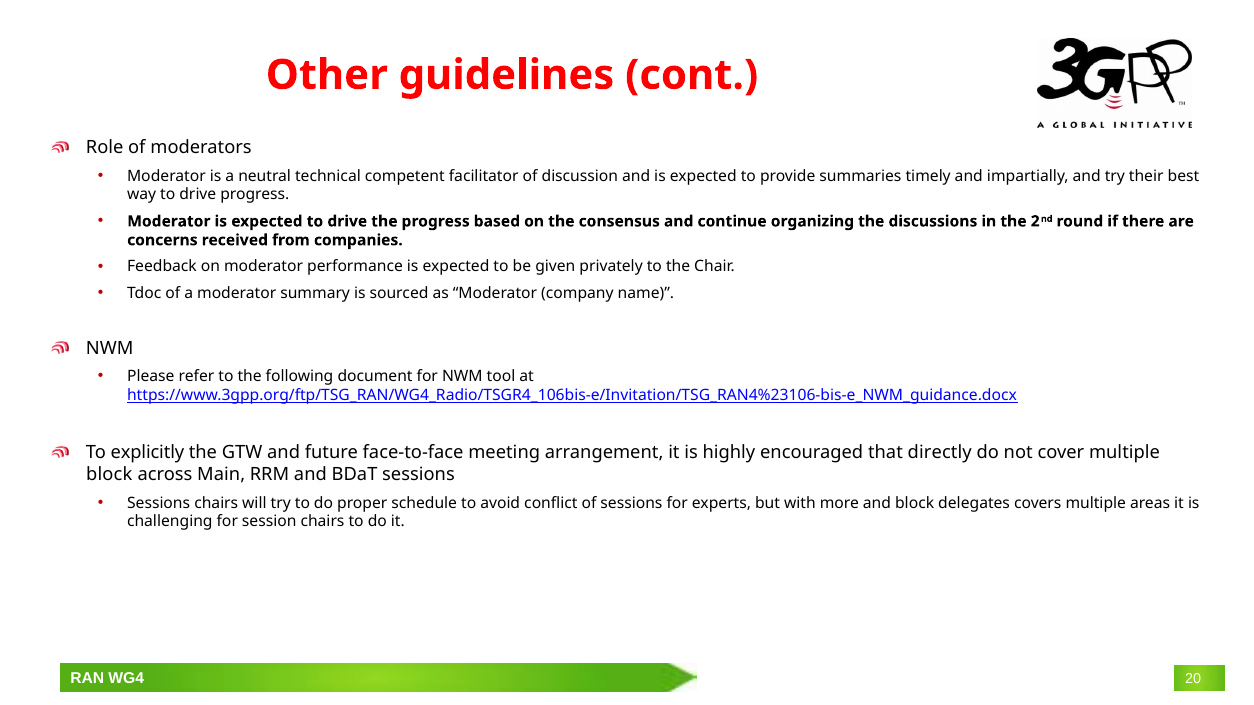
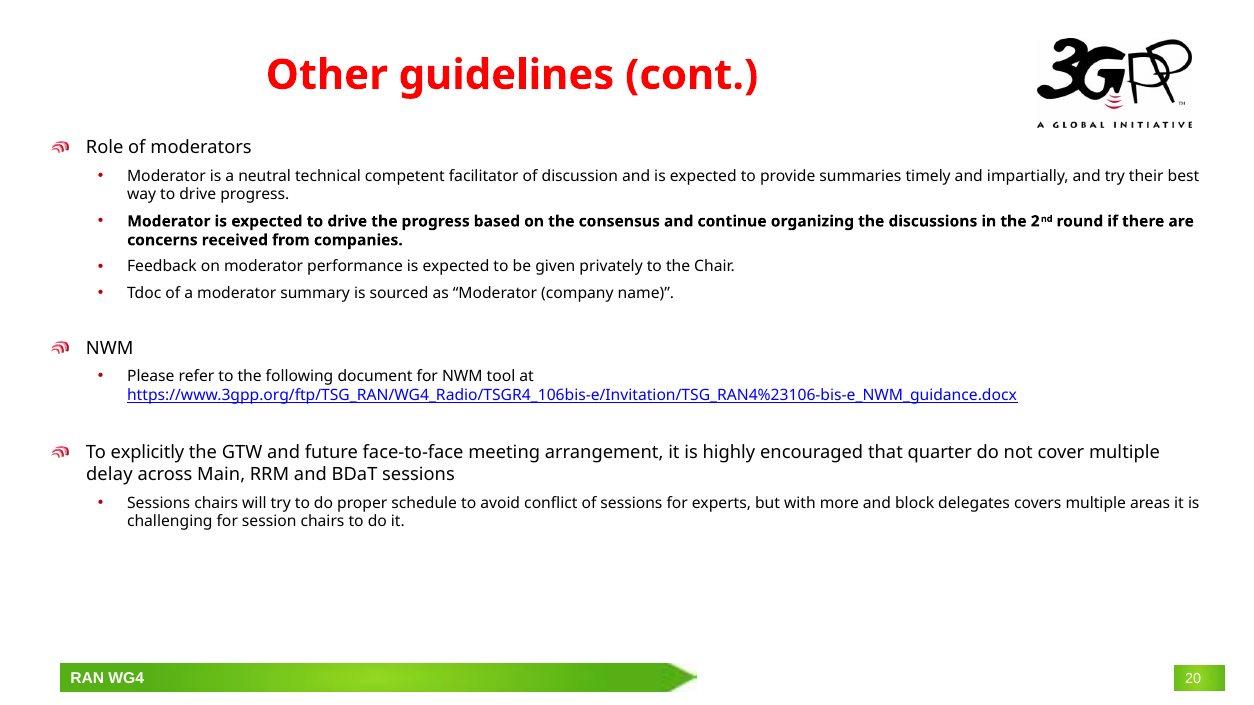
directly: directly -> quarter (940, 453)
block: block -> delay (109, 475)
